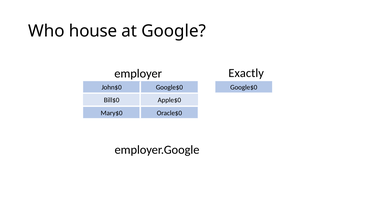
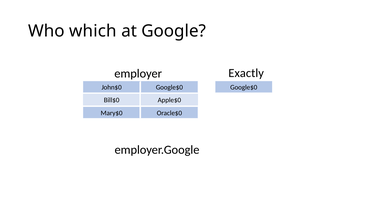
house: house -> which (93, 31)
